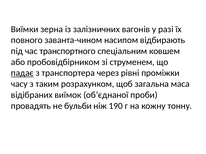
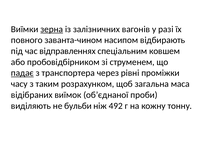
зерна underline: none -> present (52, 29)
транспортного: транспортного -> відправленнях (68, 51)
провадять: провадять -> виділяють (31, 106)
190: 190 -> 492 (116, 106)
